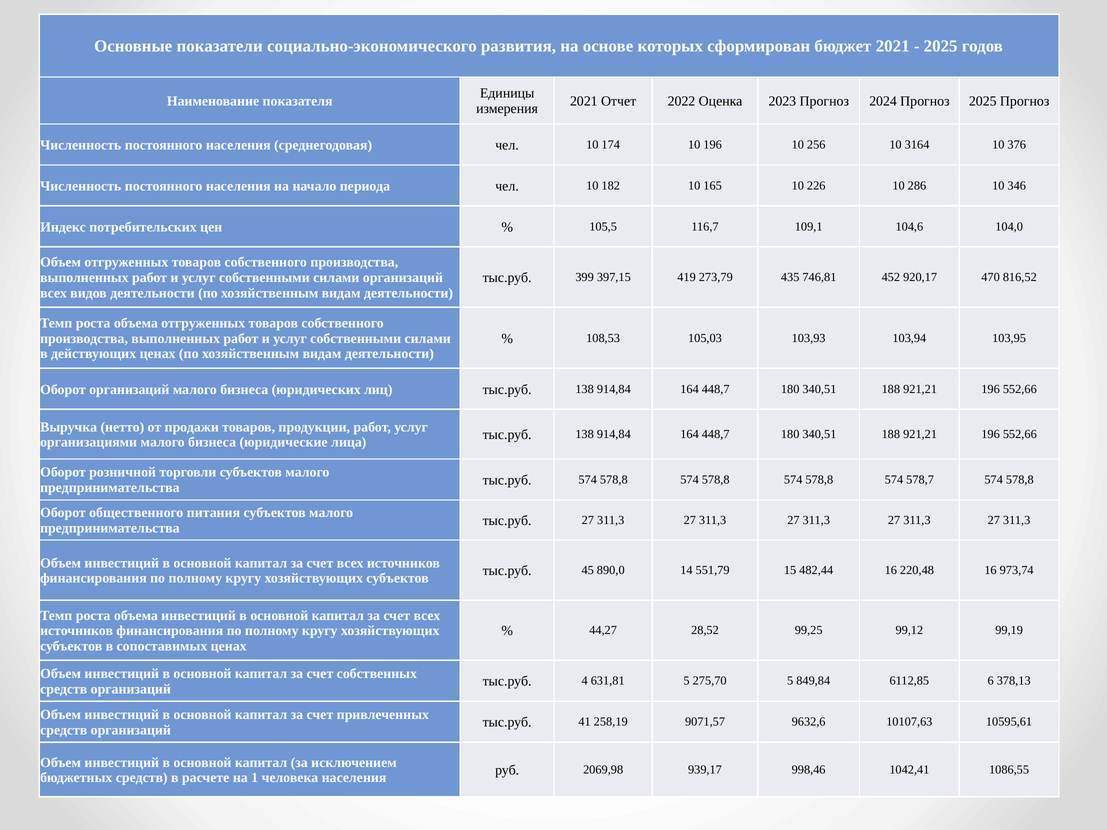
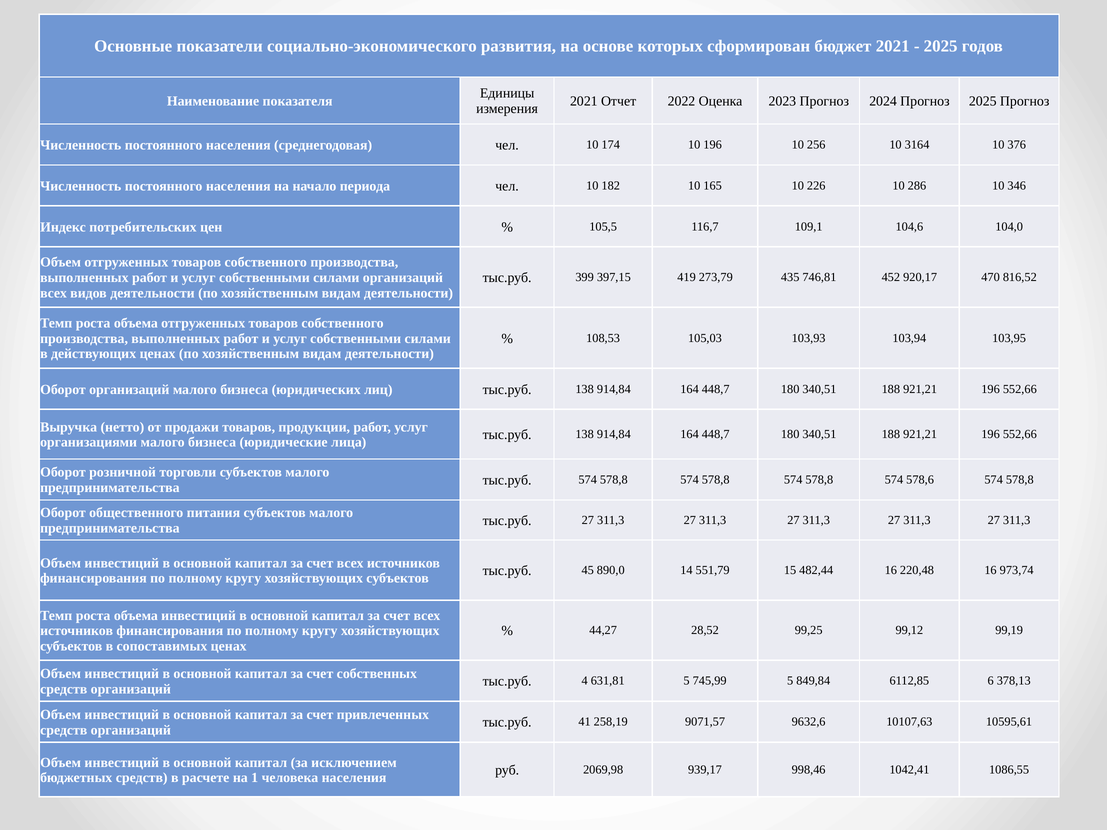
578,7: 578,7 -> 578,6 (920, 480)
275,70: 275,70 -> 745,99 (710, 681)
